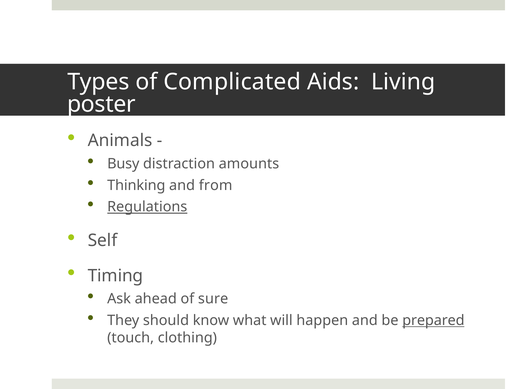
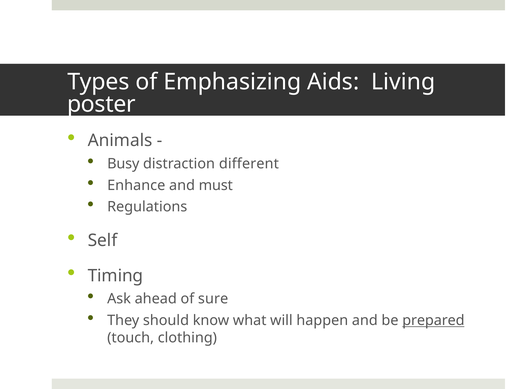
Complicated: Complicated -> Emphasizing (232, 82)
amounts: amounts -> different (249, 163)
Thinking: Thinking -> Enhance (136, 185)
from: from -> must (216, 185)
Regulations underline: present -> none (147, 207)
